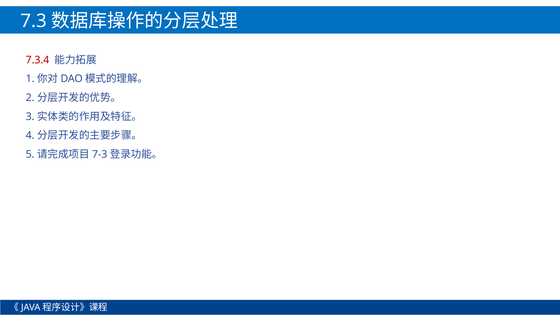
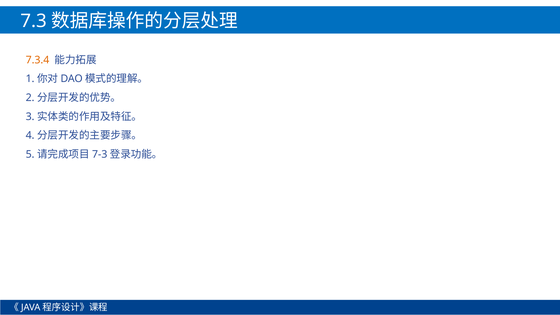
7.3.4 colour: red -> orange (37, 60)
